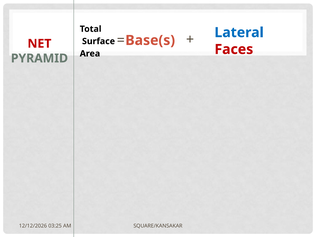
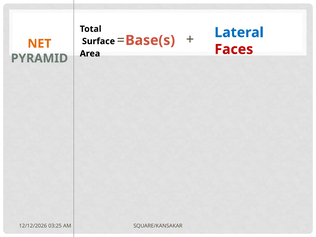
NET colour: red -> orange (39, 44)
